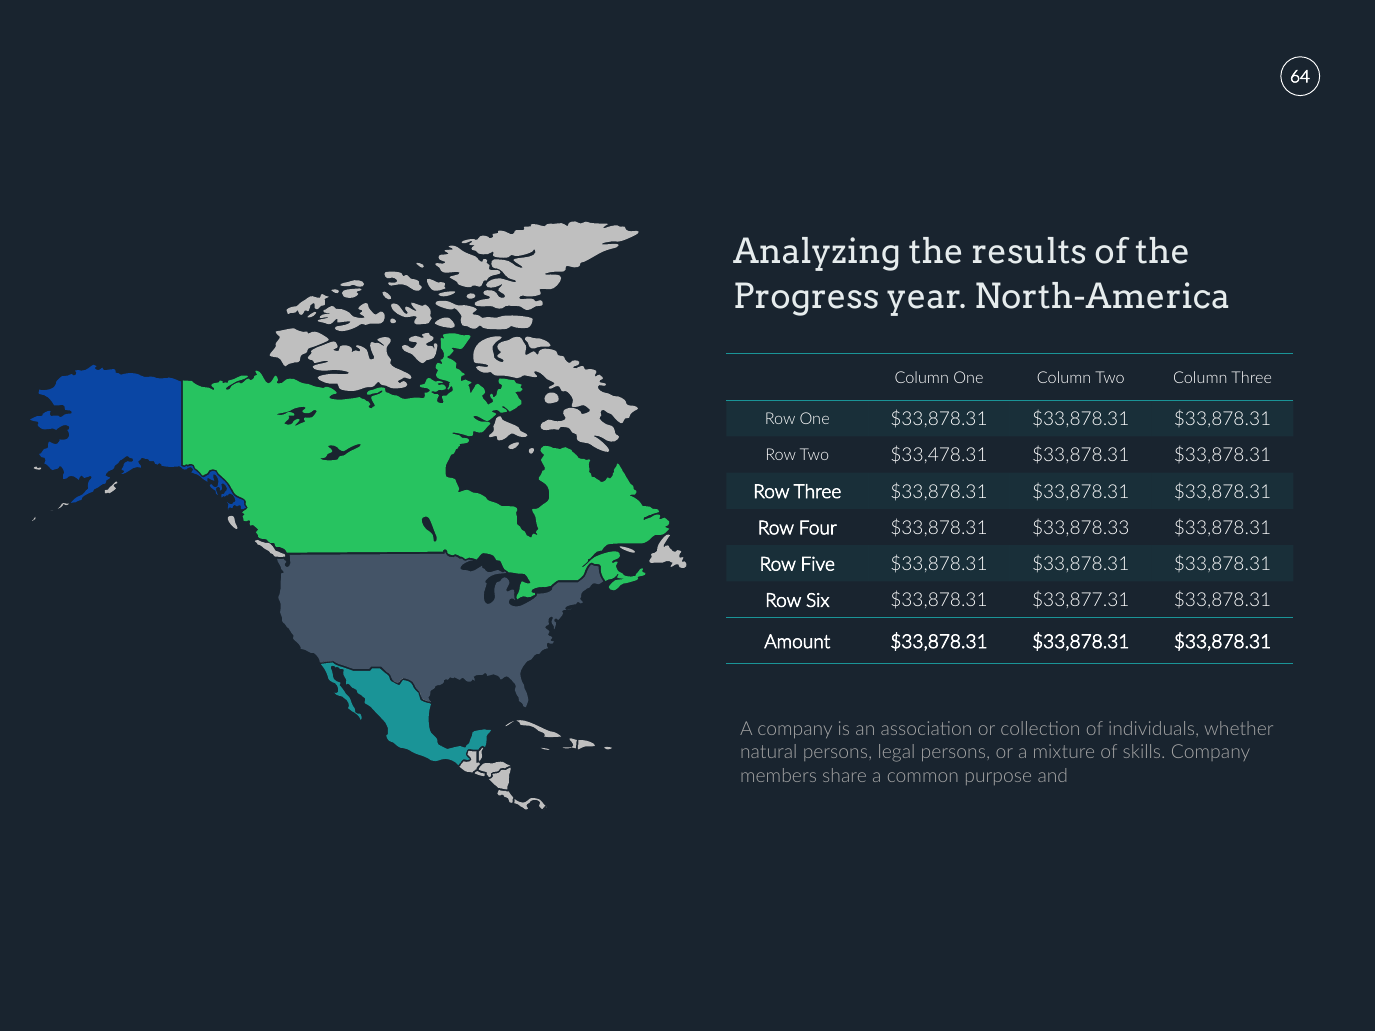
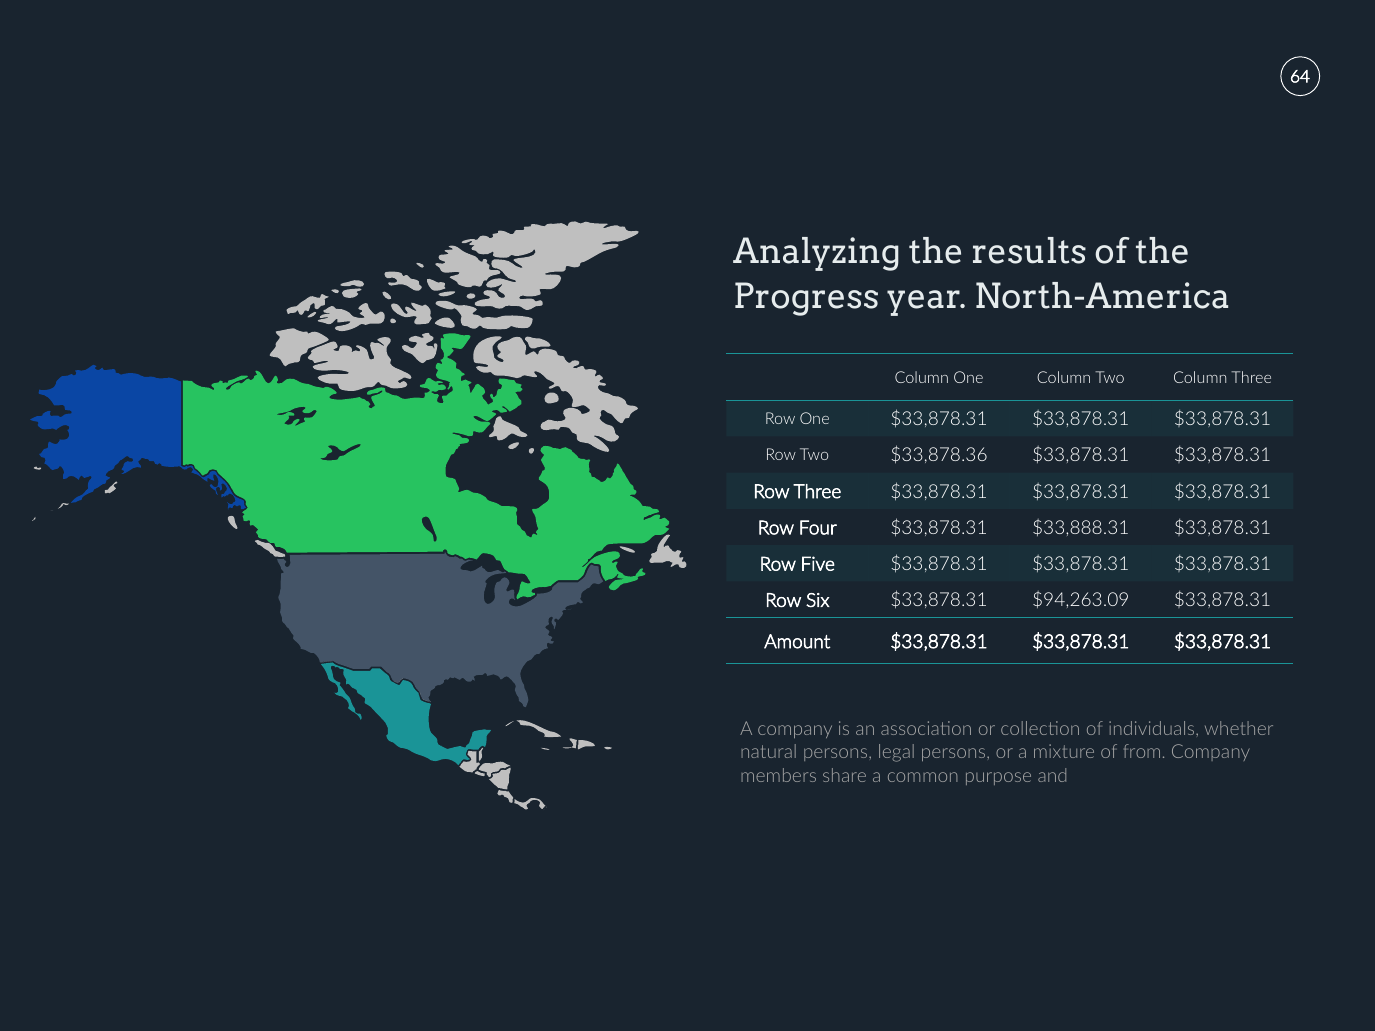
$33,478.31: $33,478.31 -> $33,878.36 (939, 456)
$33,878.33: $33,878.33 -> $33,888.31 (1081, 528)
$33,877.31: $33,877.31 -> $94,263.09 (1081, 601)
skills: skills -> from (1144, 753)
